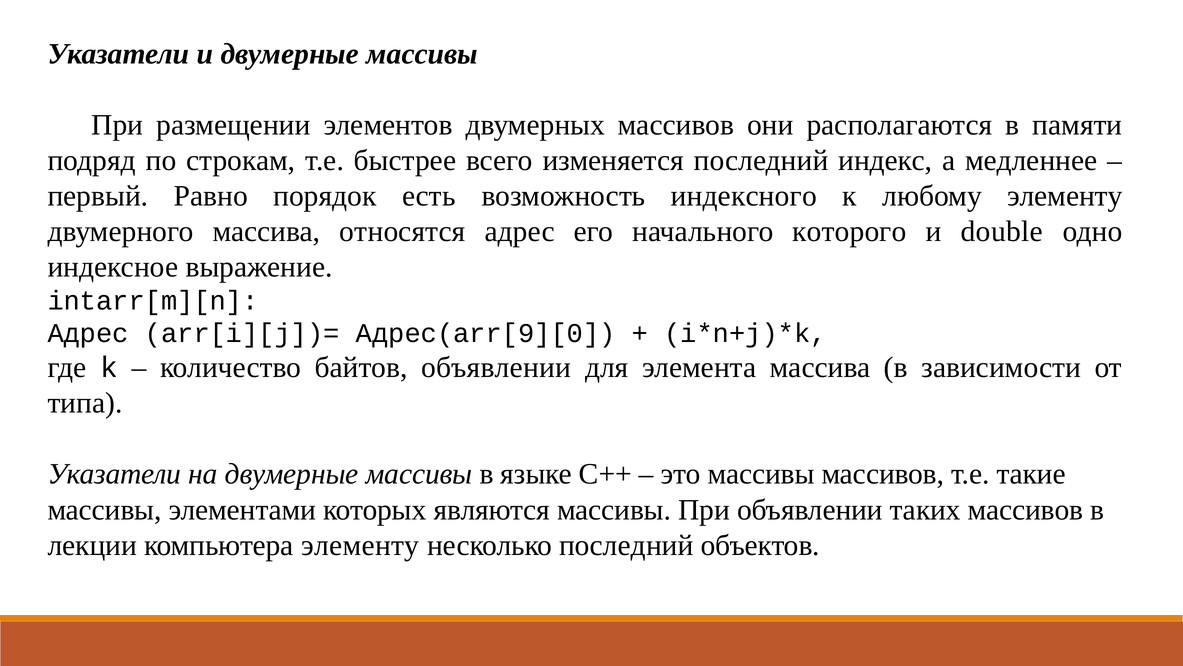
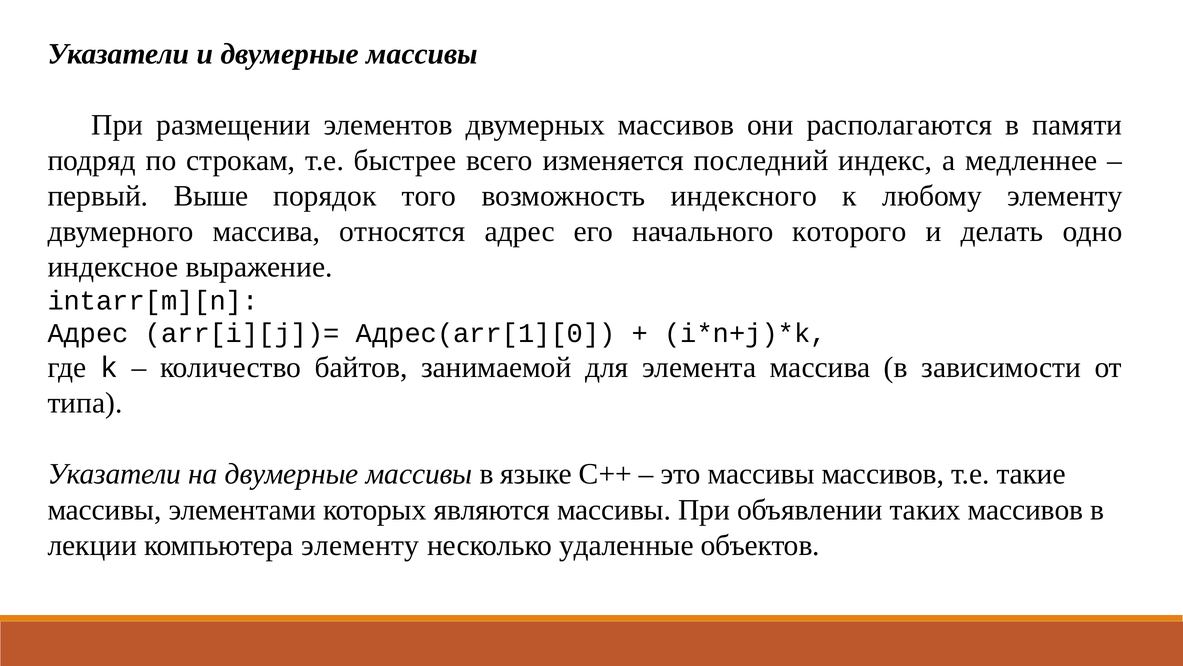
Равно: Равно -> Выше (211, 196)
есть: есть -> того (429, 196)
double: double -> делать (1002, 231)
Адрес(arr[9][0: Адрес(arr[9][0 -> Адрес(arr[1][0 (486, 333)
байтов объявлении: объявлении -> занимаемой (496, 367)
несколько последний: последний -> удаленные (626, 545)
